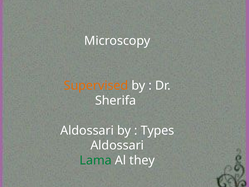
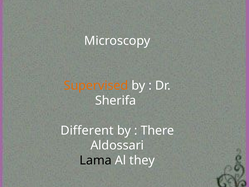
Aldossari: Aldossari -> Different (87, 130)
Types: Types -> There (157, 130)
Lama colour: green -> black (96, 160)
